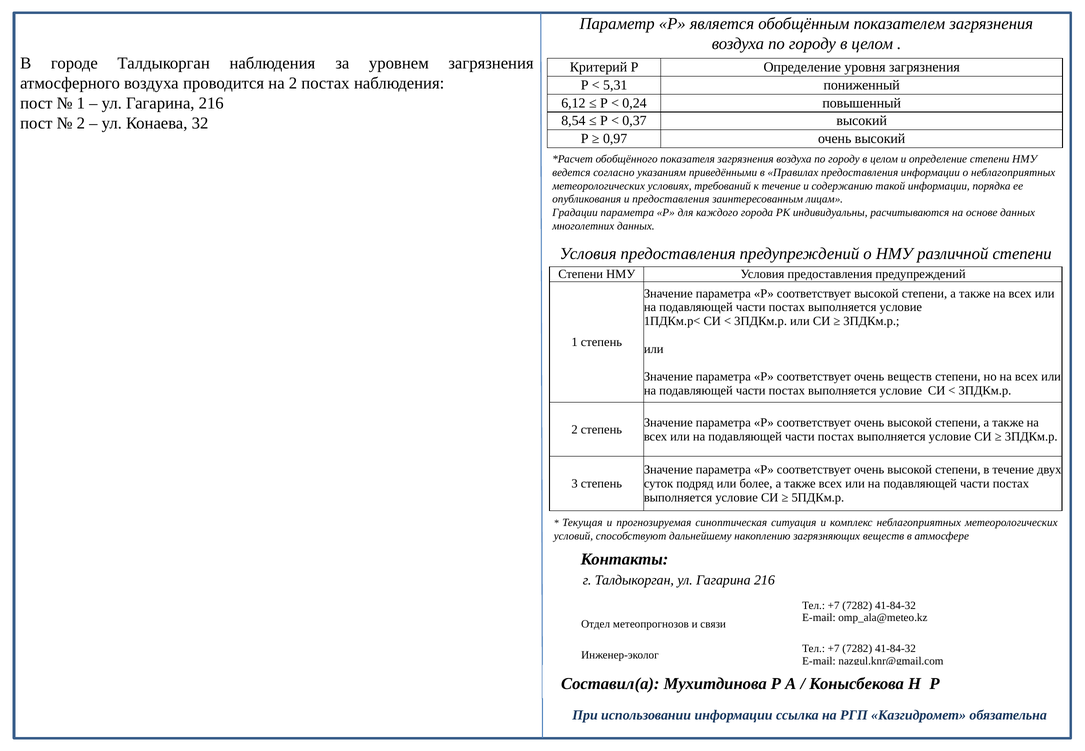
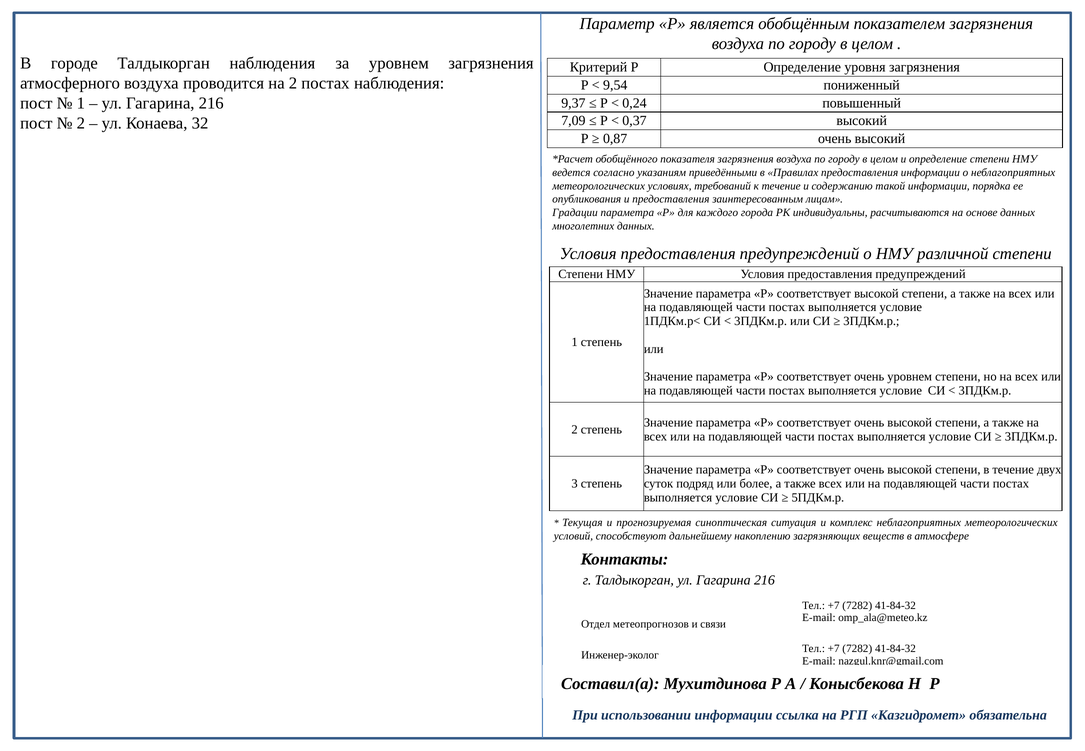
5,31: 5,31 -> 9,54 (615, 85)
6,12: 6,12 -> 9,37 (573, 103)
8,54: 8,54 -> 7,09 (573, 121)
0,97: 0,97 -> 0,87 (615, 139)
очень веществ: веществ -> уровнем (910, 377)
